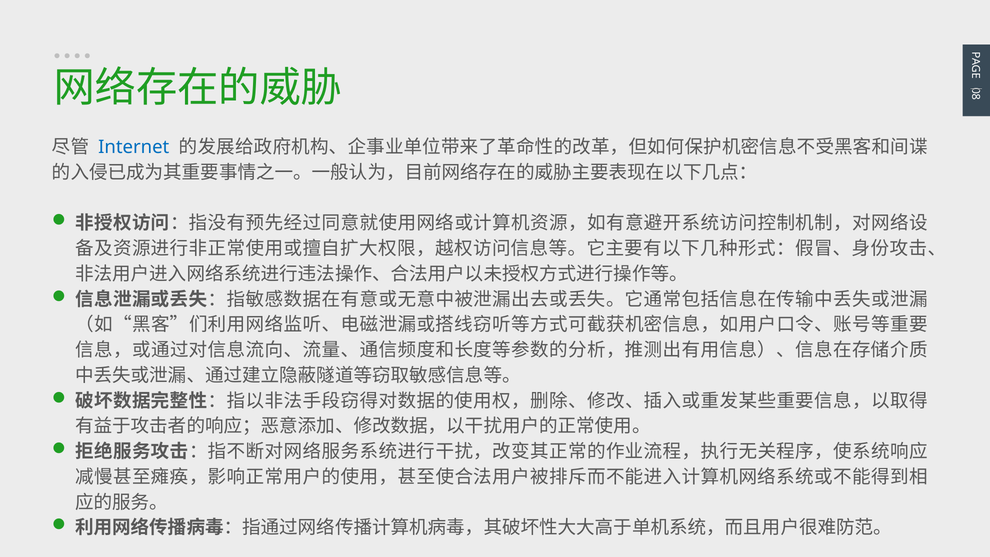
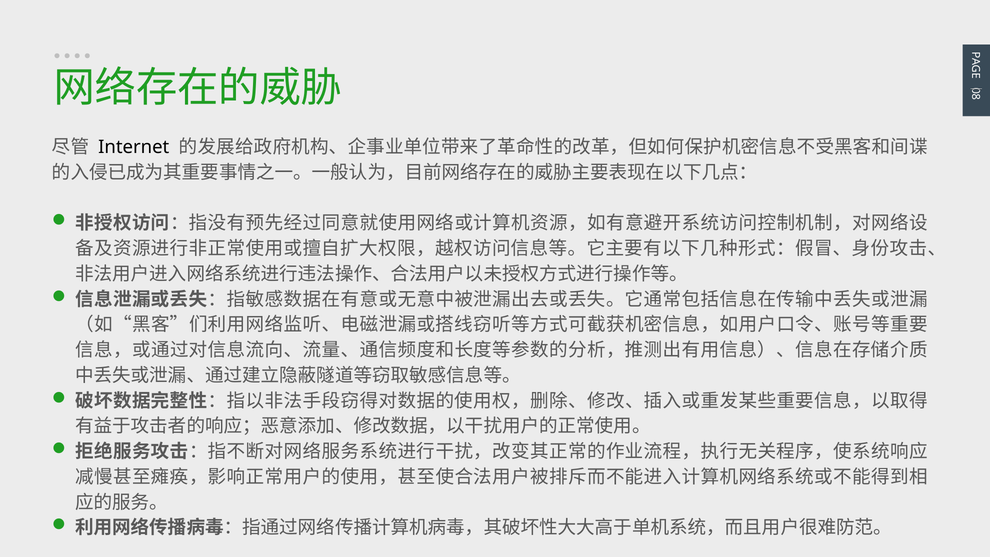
Internet colour: blue -> black (134, 147)
